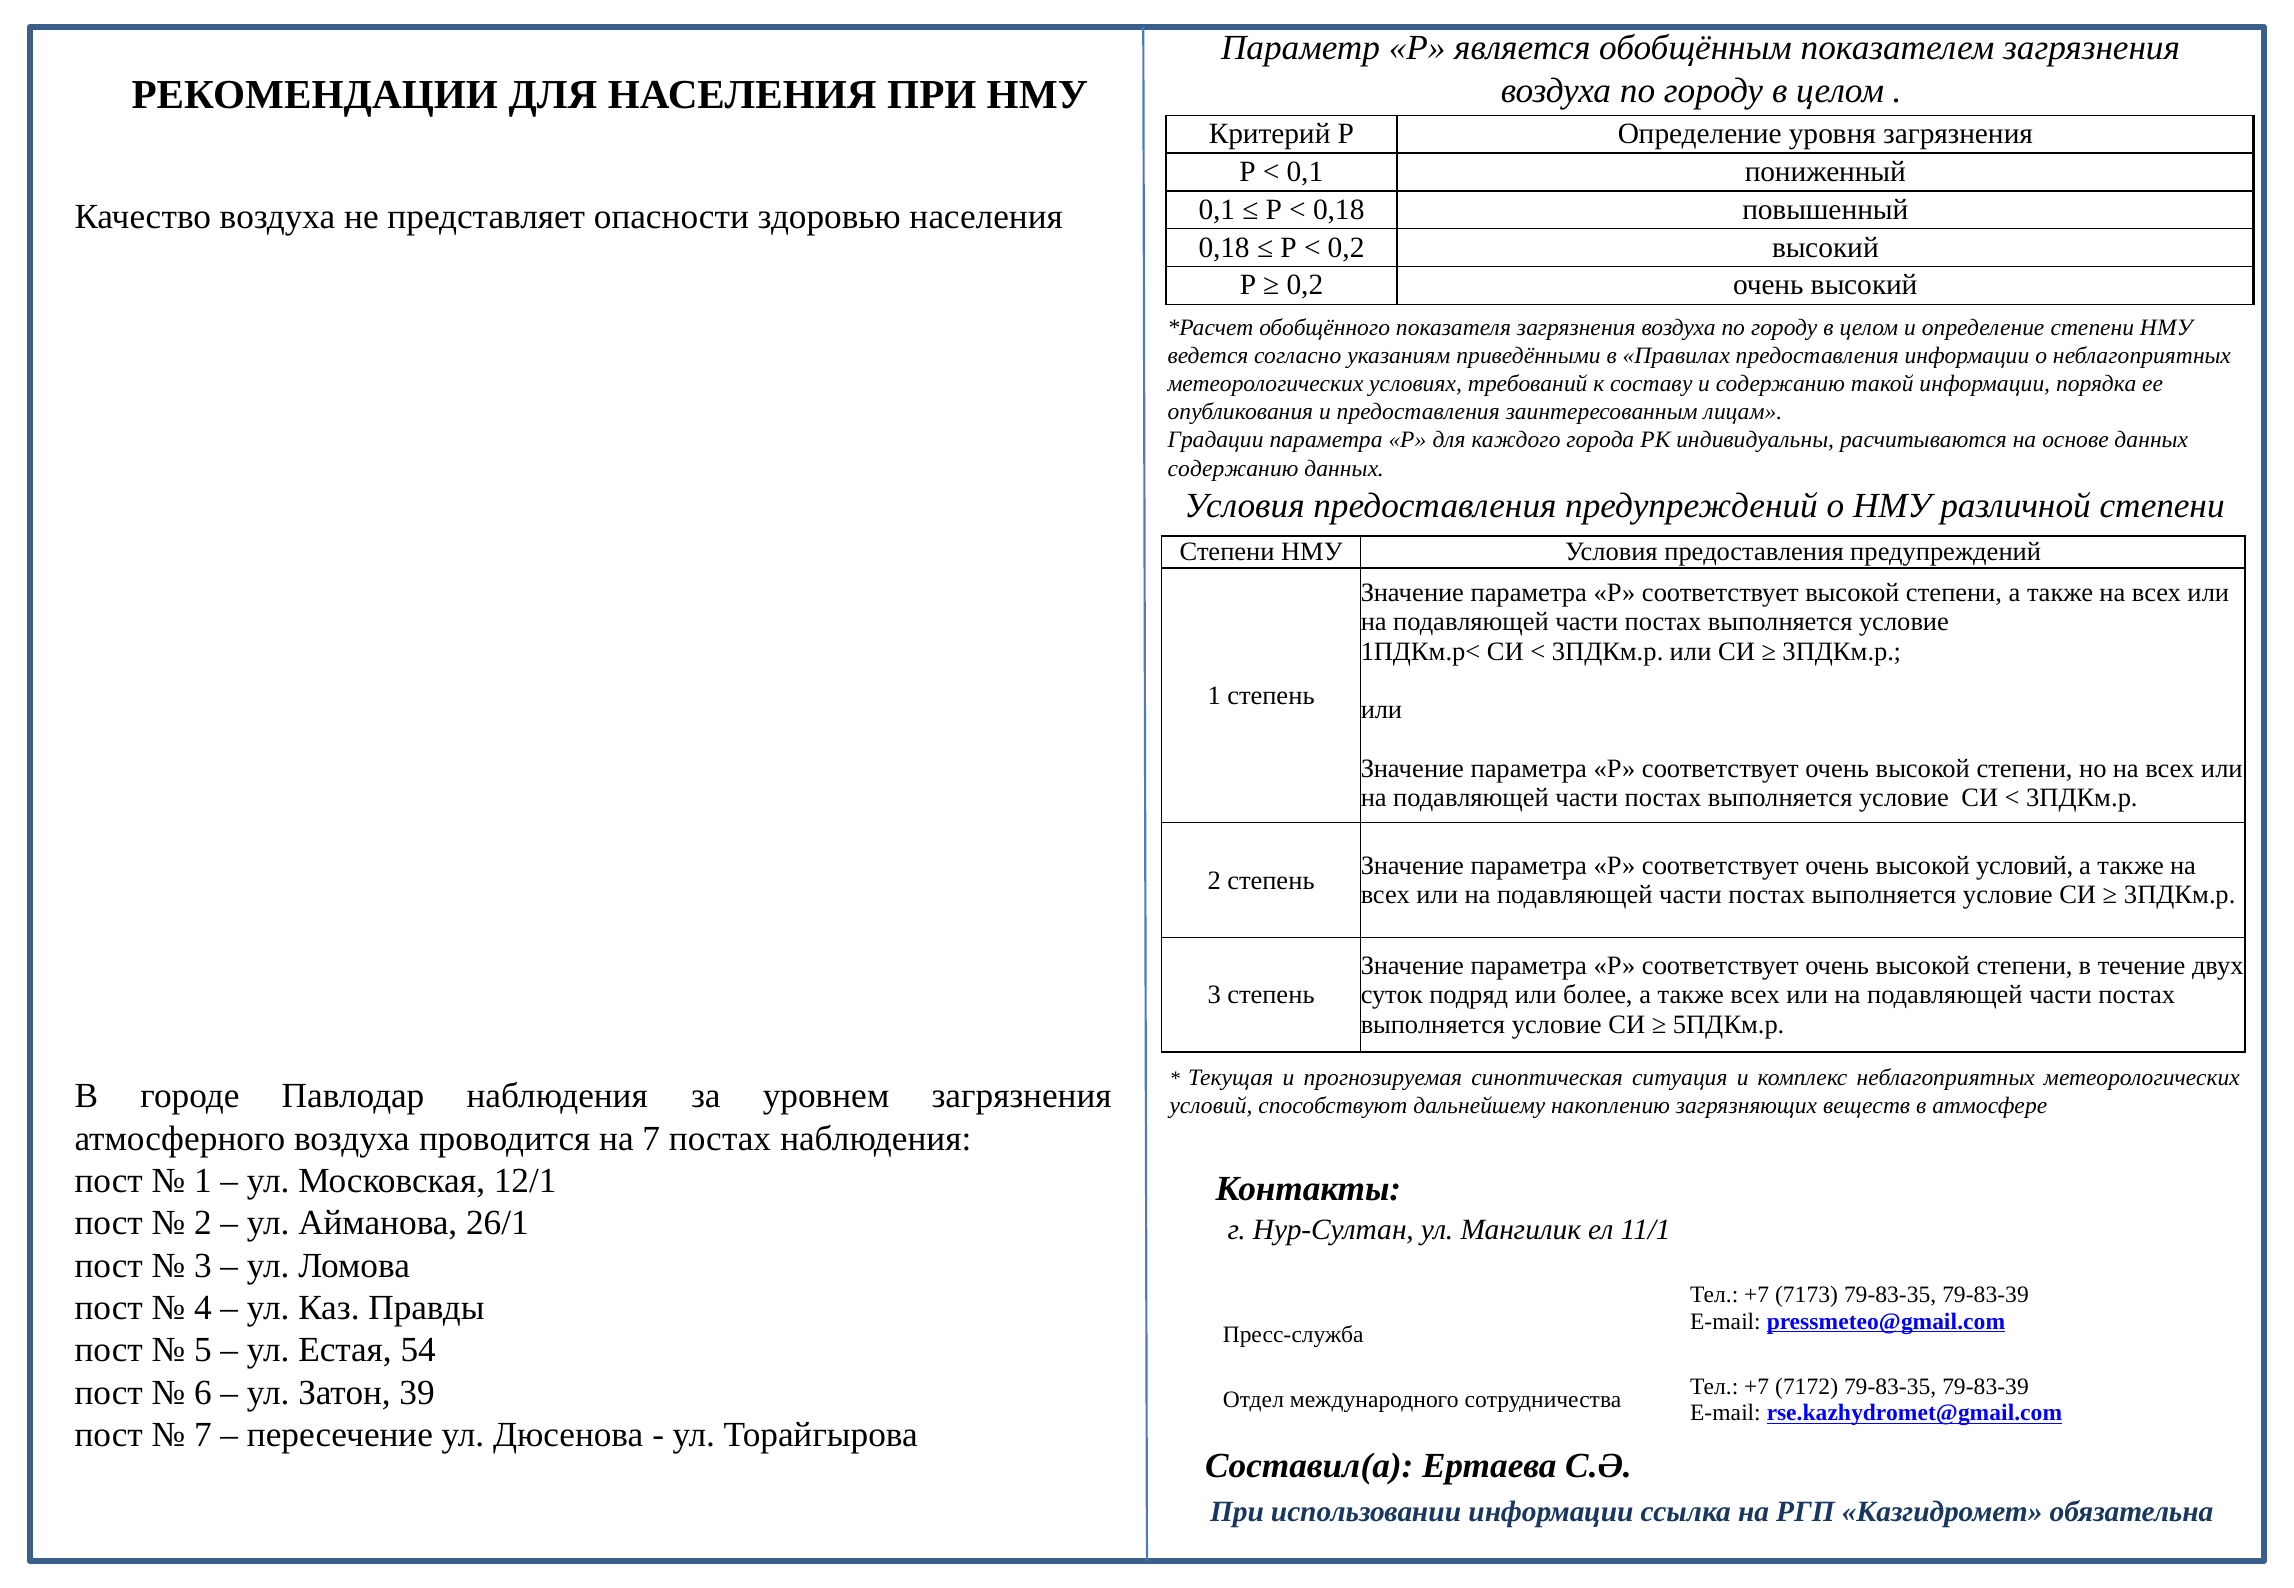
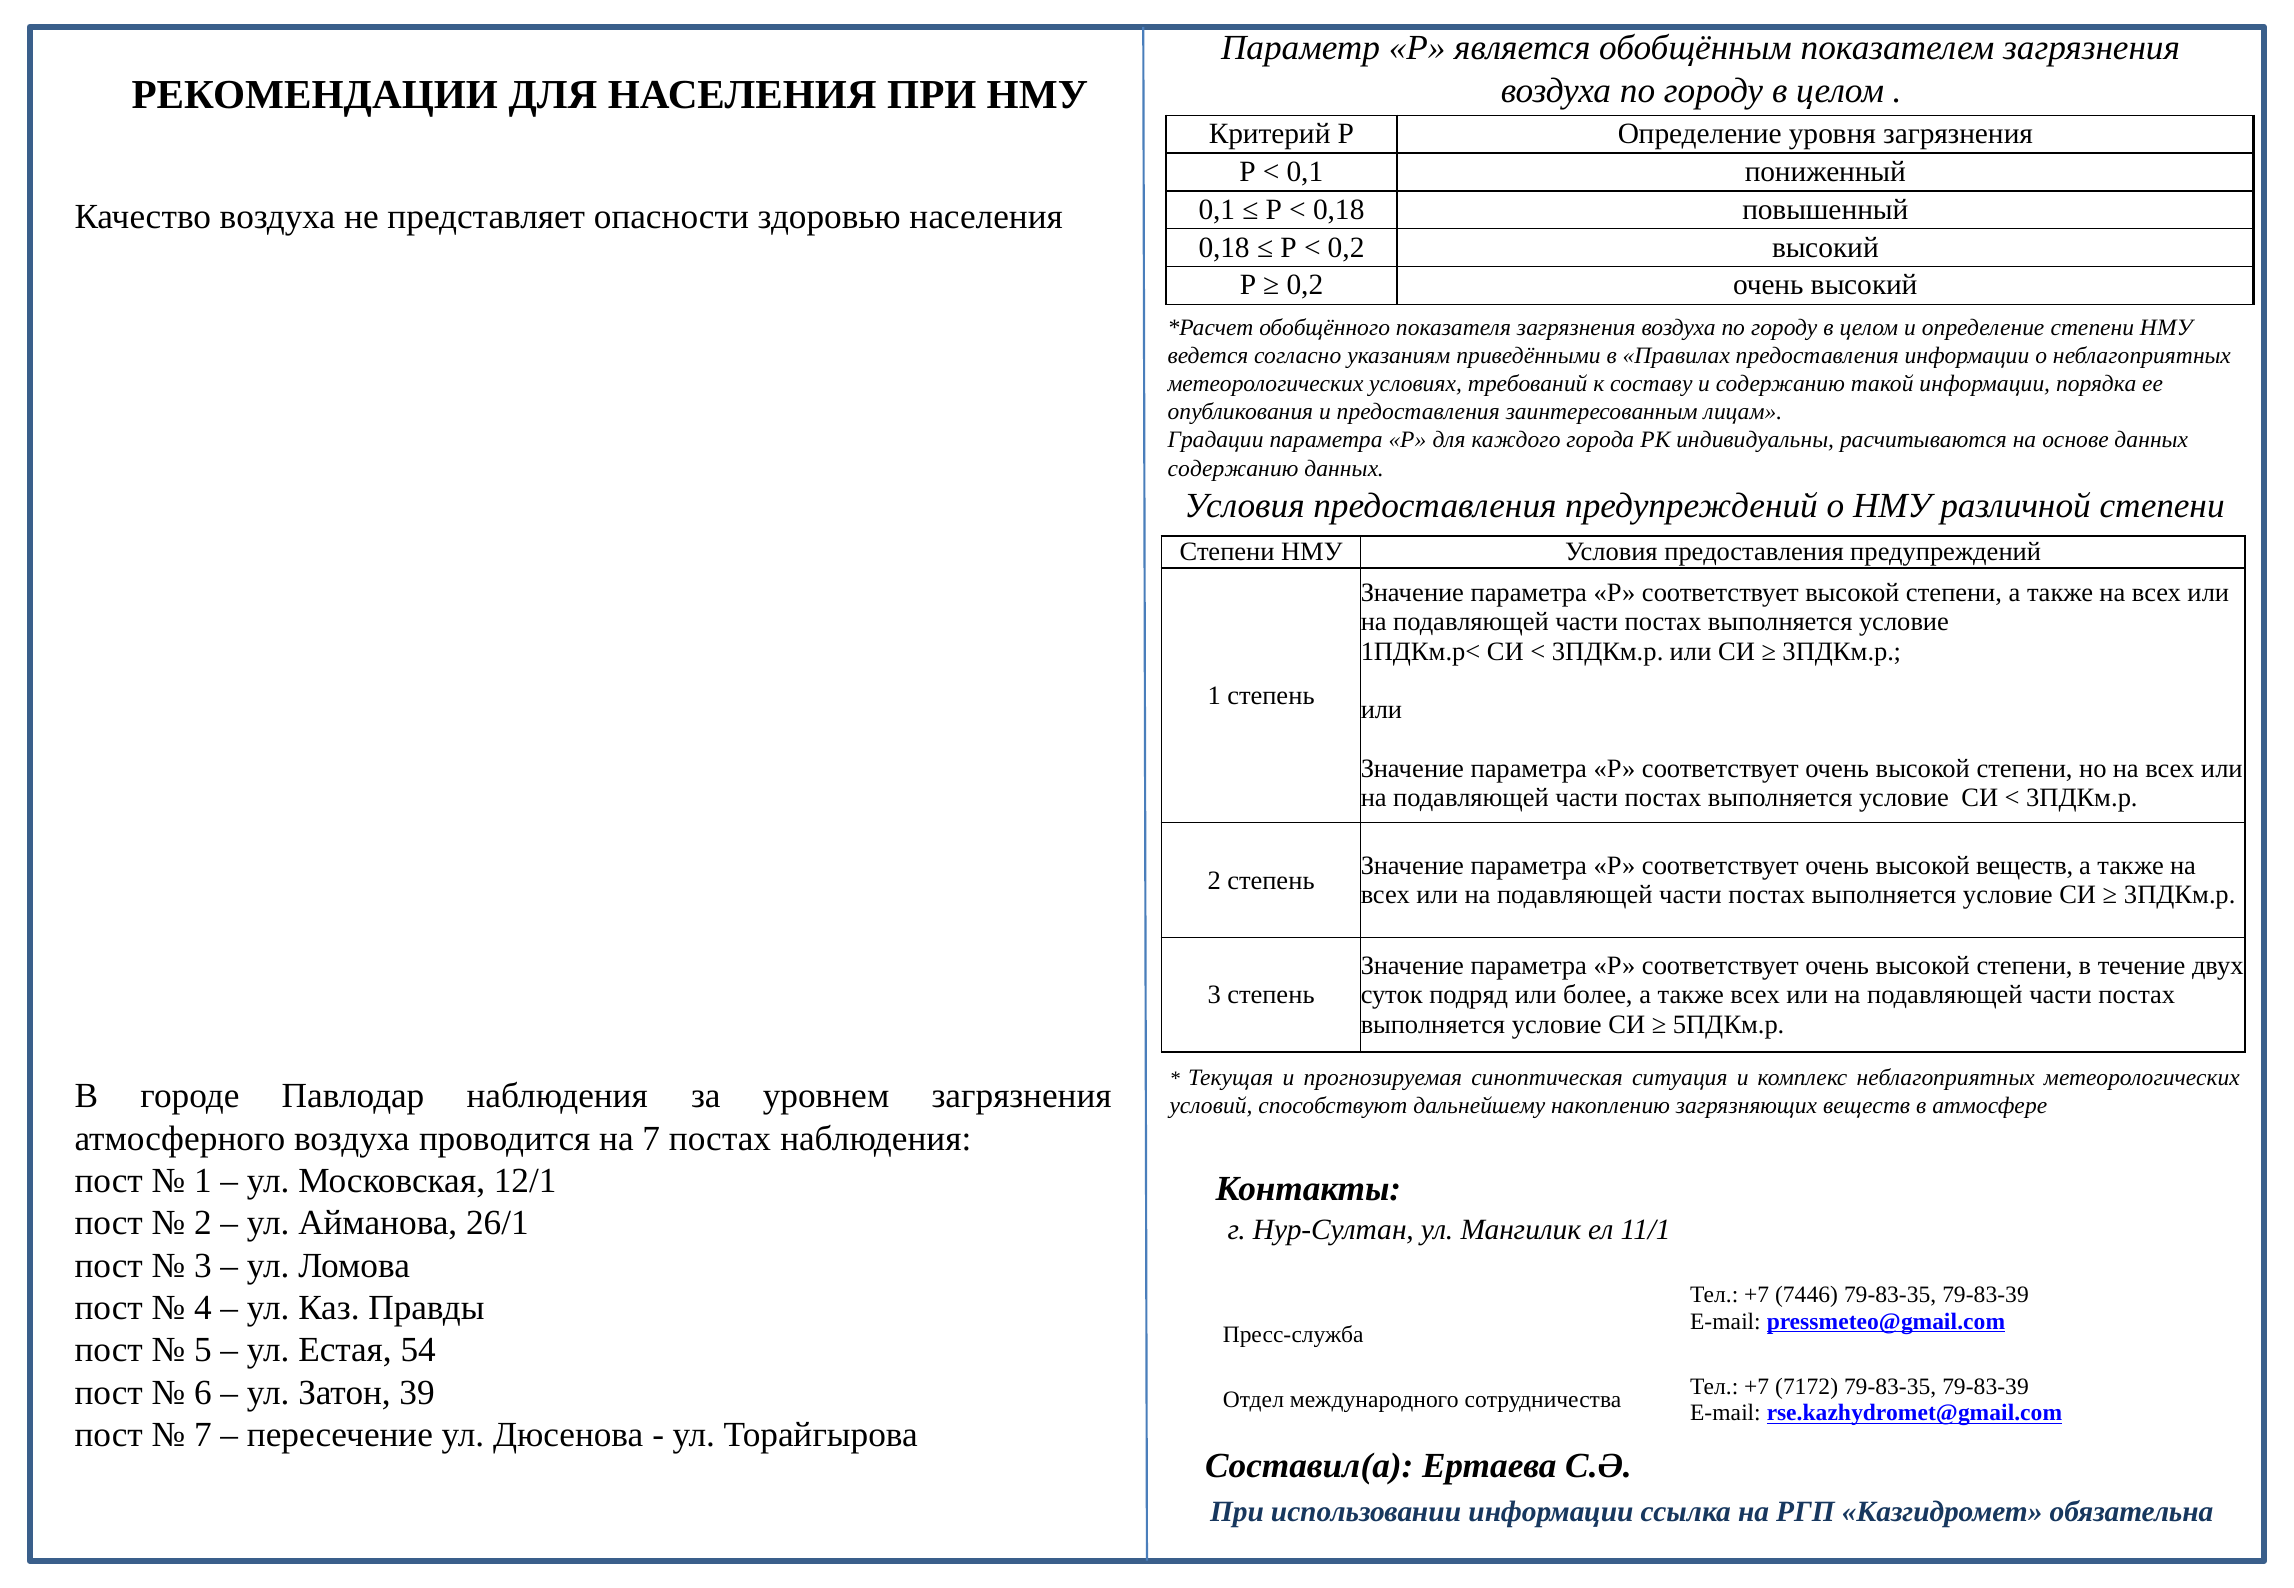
высокой условий: условий -> веществ (2025, 866)
7173: 7173 -> 7446 (1807, 1295)
